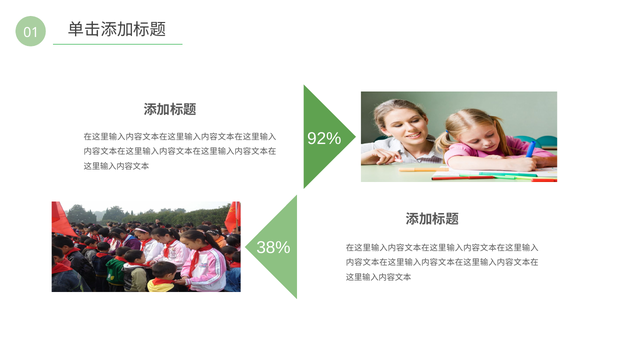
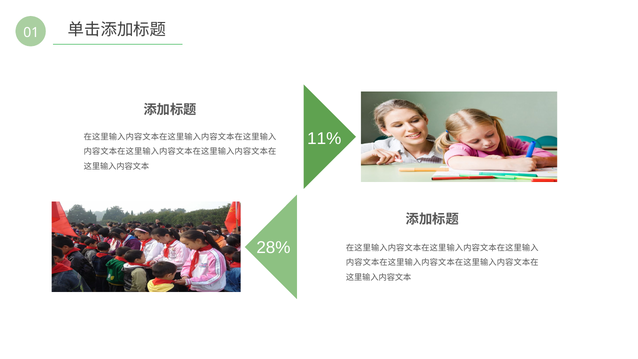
92%: 92% -> 11% (324, 139)
38%: 38% -> 28% (273, 247)
